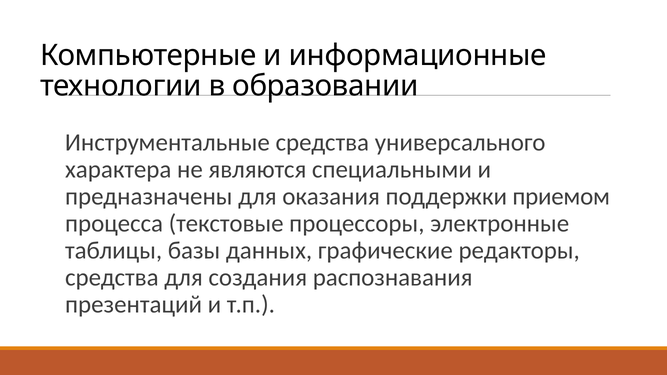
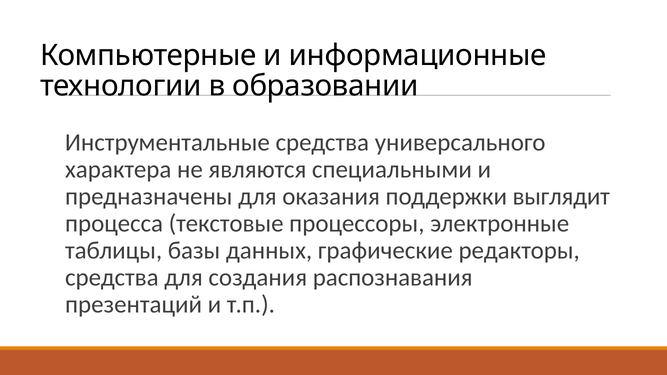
приемом: приемом -> выглядит (561, 196)
